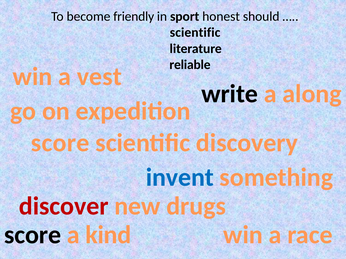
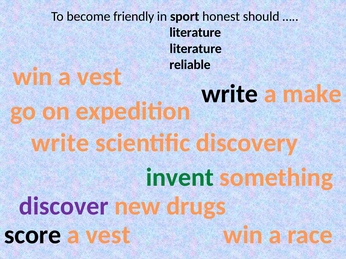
scientific: scientific -> literature (195, 33)
along: along -> make (312, 94)
score: score -> write (60, 143)
invent colour: blue -> green (180, 178)
discover colour: red -> purple (64, 207)
kind: kind -> vest (108, 235)
